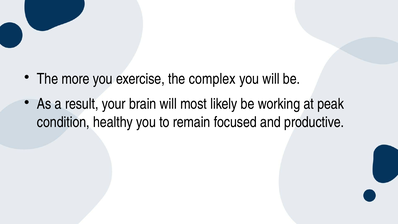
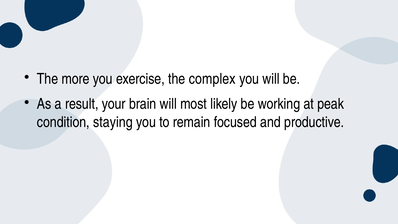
healthy: healthy -> staying (113, 122)
